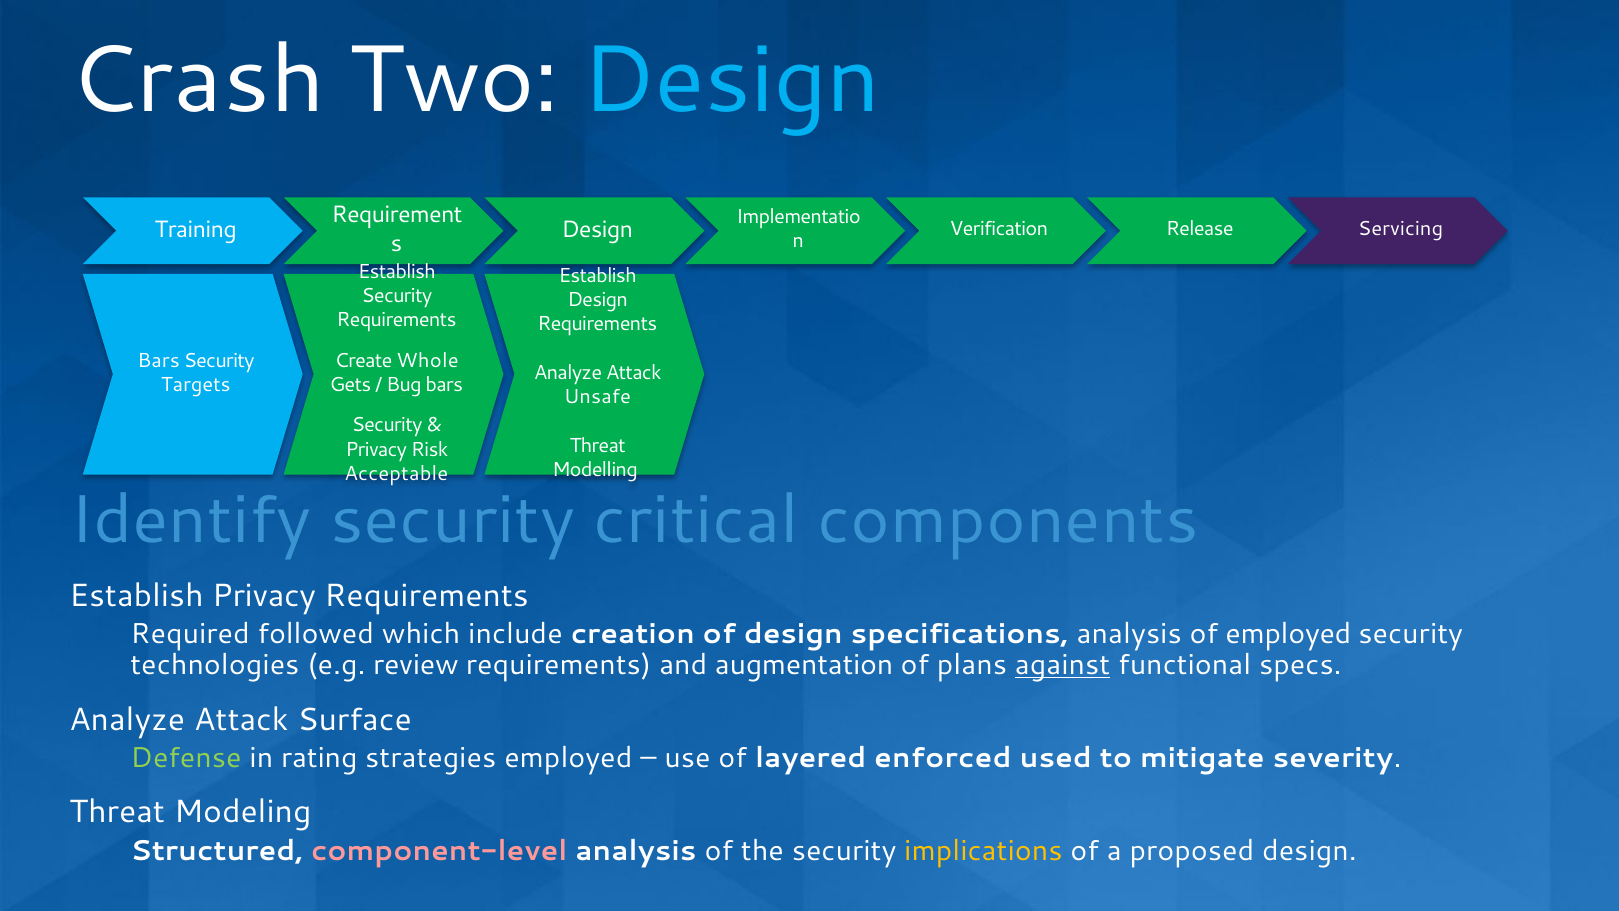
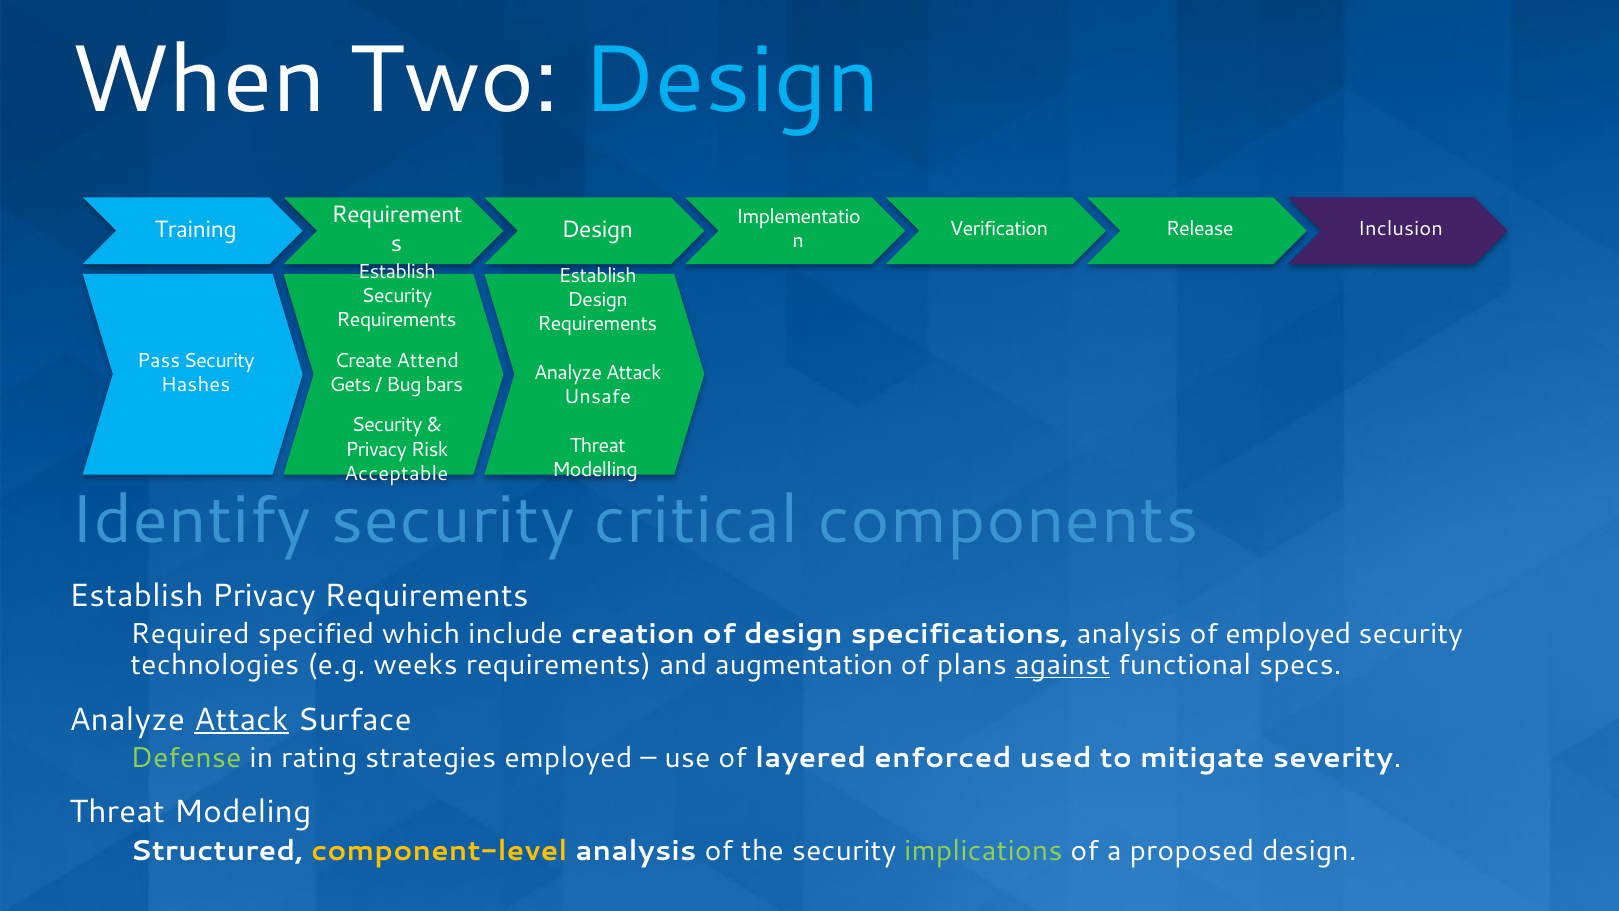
Crash: Crash -> When (198, 81)
Servicing: Servicing -> Inclusion (1401, 229)
Bars: Bars -> Pass (159, 360)
Whole: Whole -> Attend (428, 360)
Targets: Targets -> Hashes (196, 385)
followed: followed -> specified (316, 634)
review: review -> weeks (416, 665)
Attack underline: none -> present (241, 719)
component-level colour: pink -> yellow (439, 851)
implications colour: yellow -> light green (983, 851)
